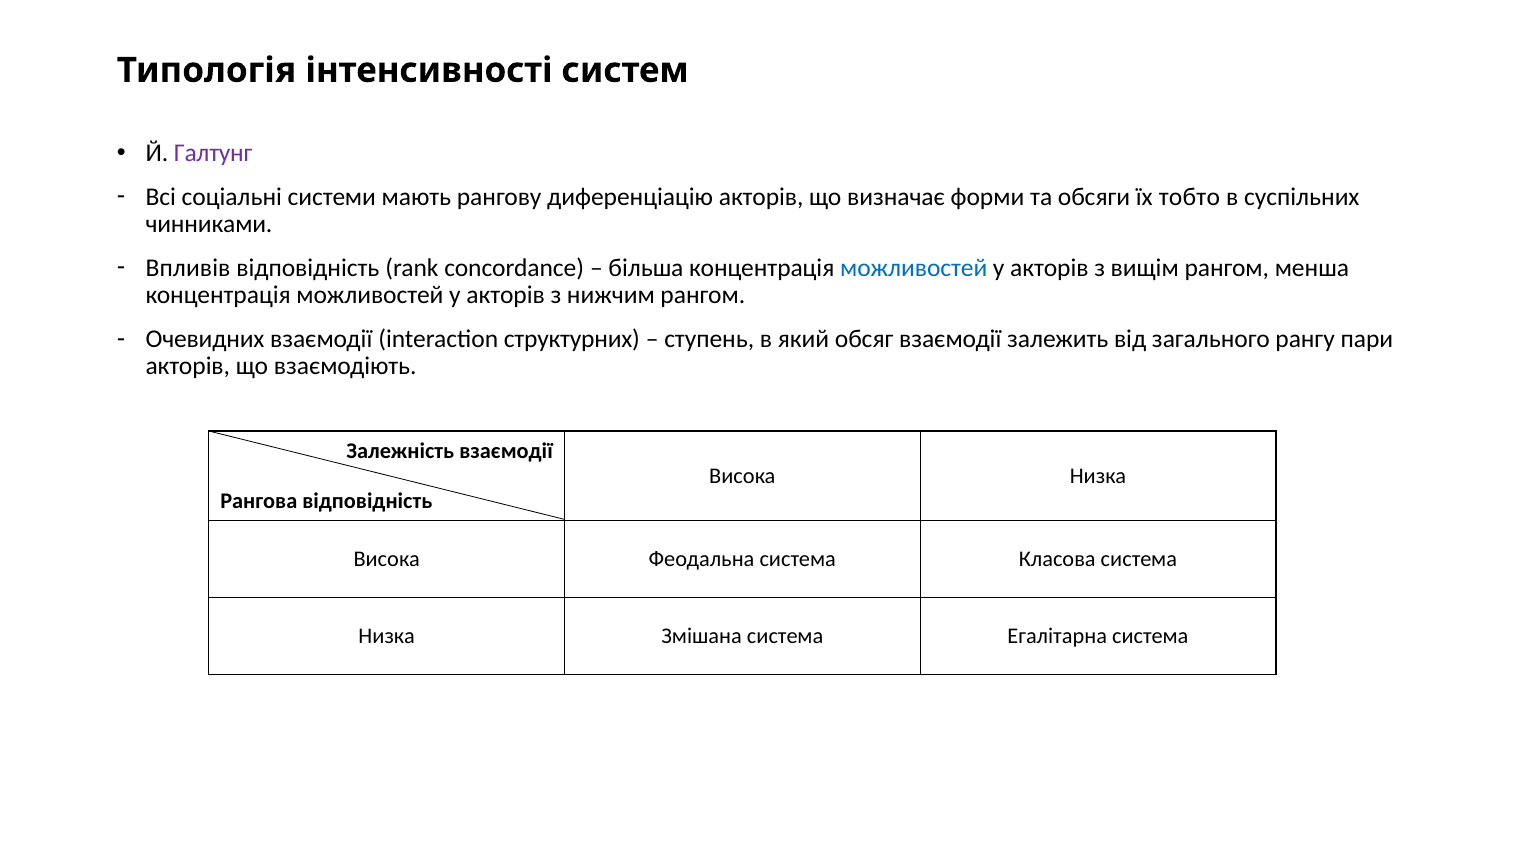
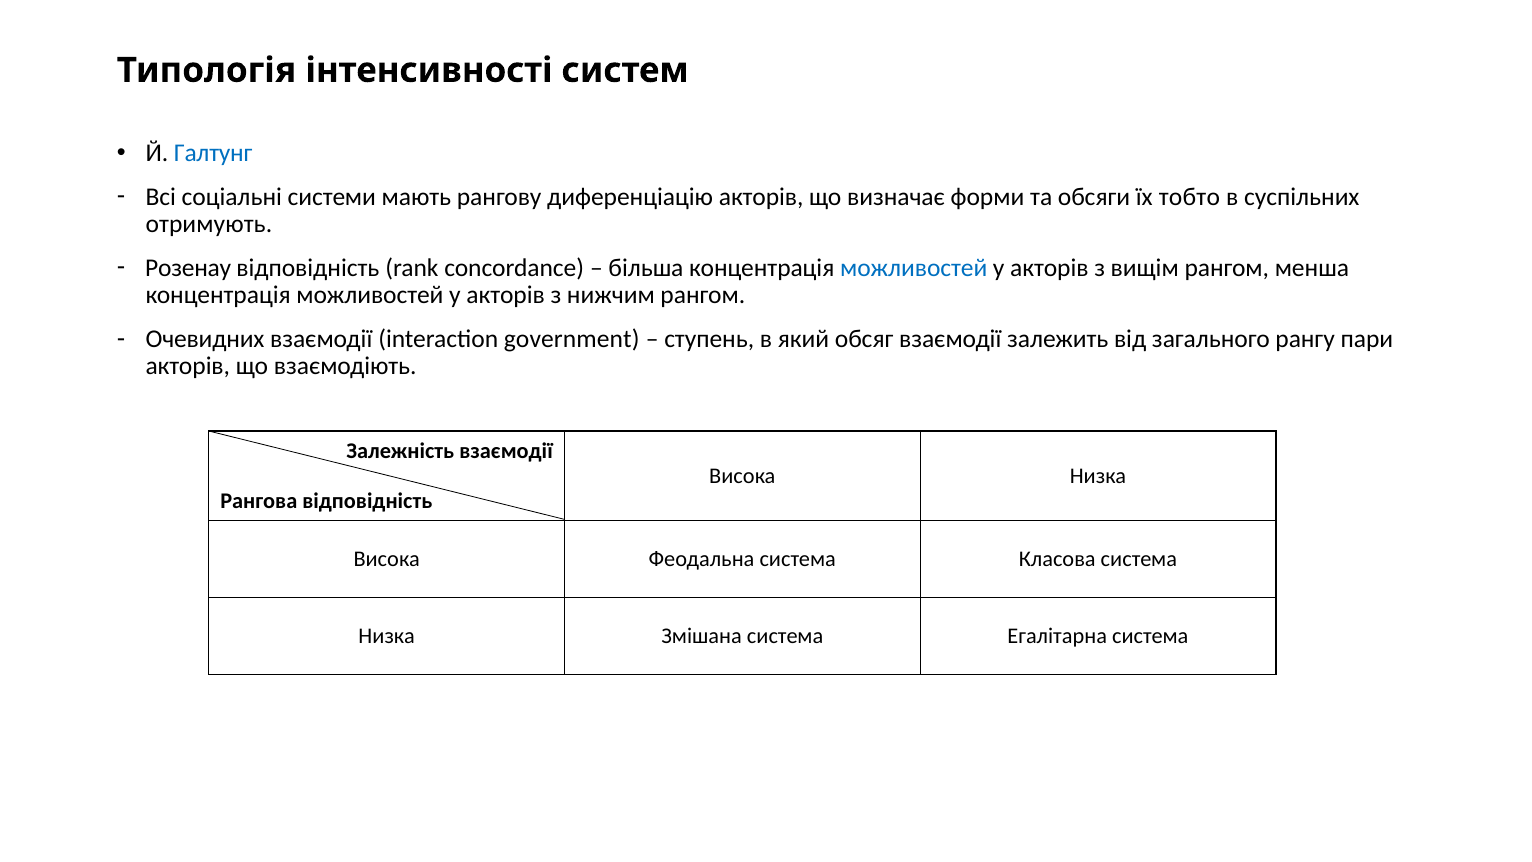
Галтунг colour: purple -> blue (213, 153)
чинниками: чинниками -> отримують (209, 224)
Впливів: Впливів -> Розенау (188, 268)
структурних: структурних -> government (572, 339)
